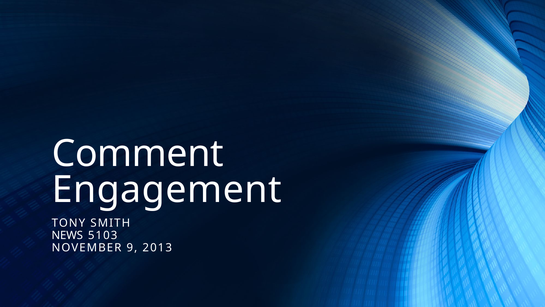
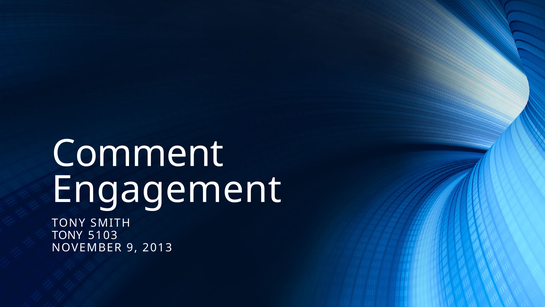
NEWS: NEWS -> TONY (67, 235)
